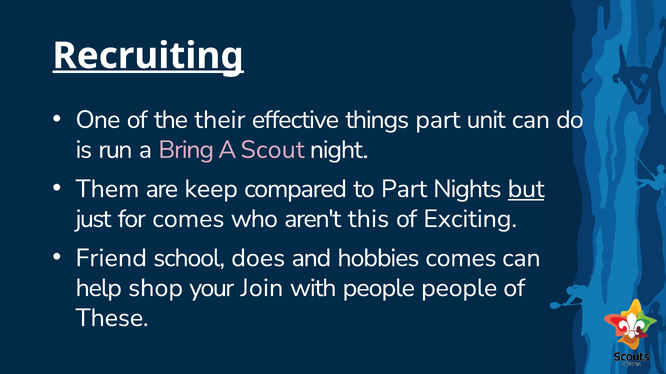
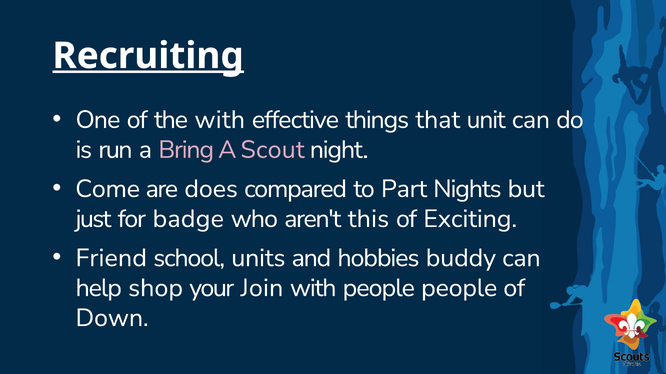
the their: their -> with (220, 120)
things part: part -> that (438, 120)
Them: Them -> Come (108, 189)
keep: keep -> does (211, 189)
but underline: present -> none (526, 189)
for comes: comes -> badge (188, 219)
does: does -> units (258, 258)
hobbies comes: comes -> buddy (461, 258)
These: These -> Down (112, 318)
